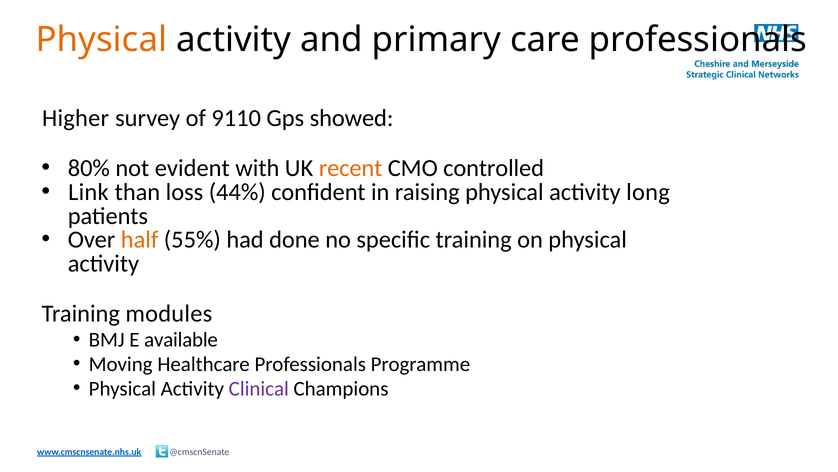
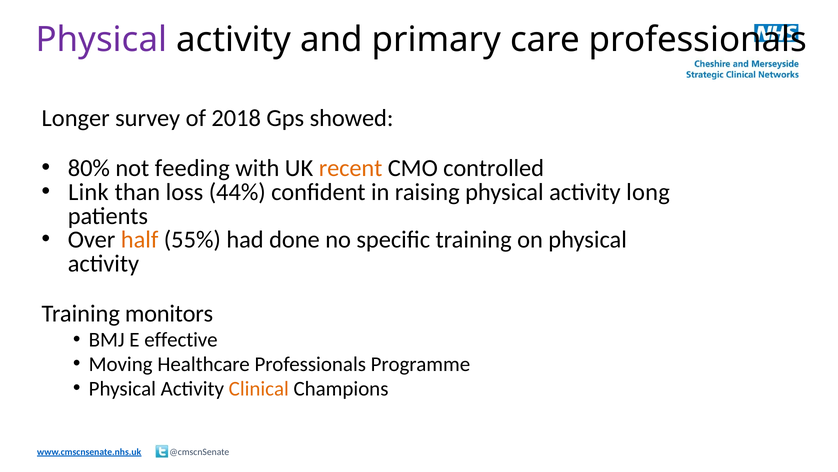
Physical colour: orange -> purple (102, 40)
Higher: Higher -> Longer (76, 118)
9110: 9110 -> 2018 (236, 118)
evident: evident -> feeding (192, 168)
modules: modules -> monitors (169, 313)
available: available -> effective (181, 340)
Clinical colour: purple -> orange (259, 388)
